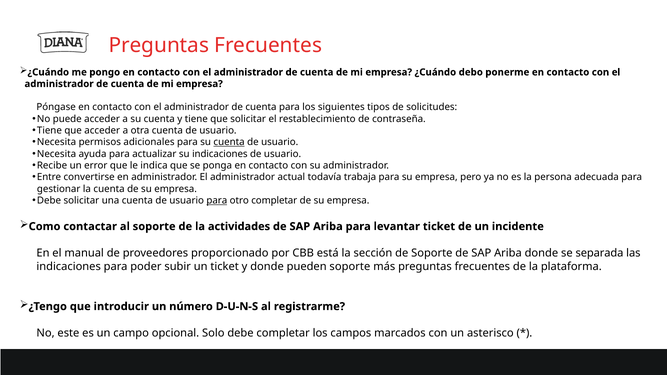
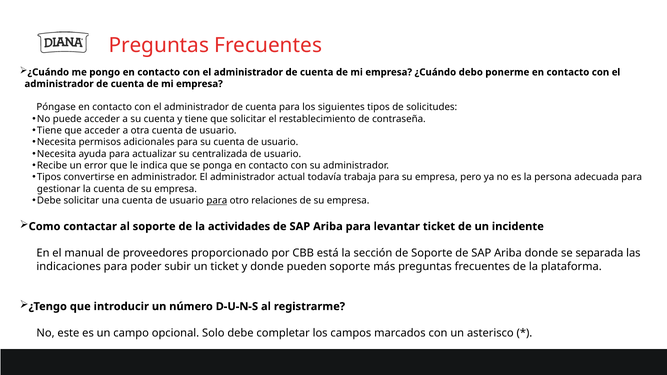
cuenta underline: present -> none (229, 142)
su indicaciones: indicaciones -> centralizada (220, 154)
Entre: Entre -> Tipos (49, 177)
otro completar: completar -> relaciones (274, 201)
